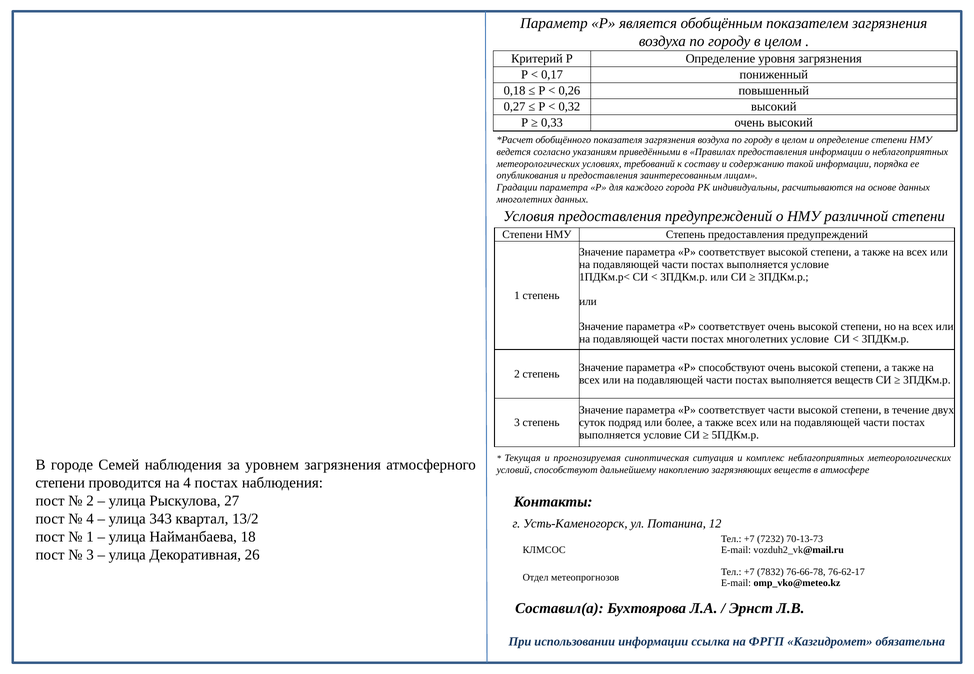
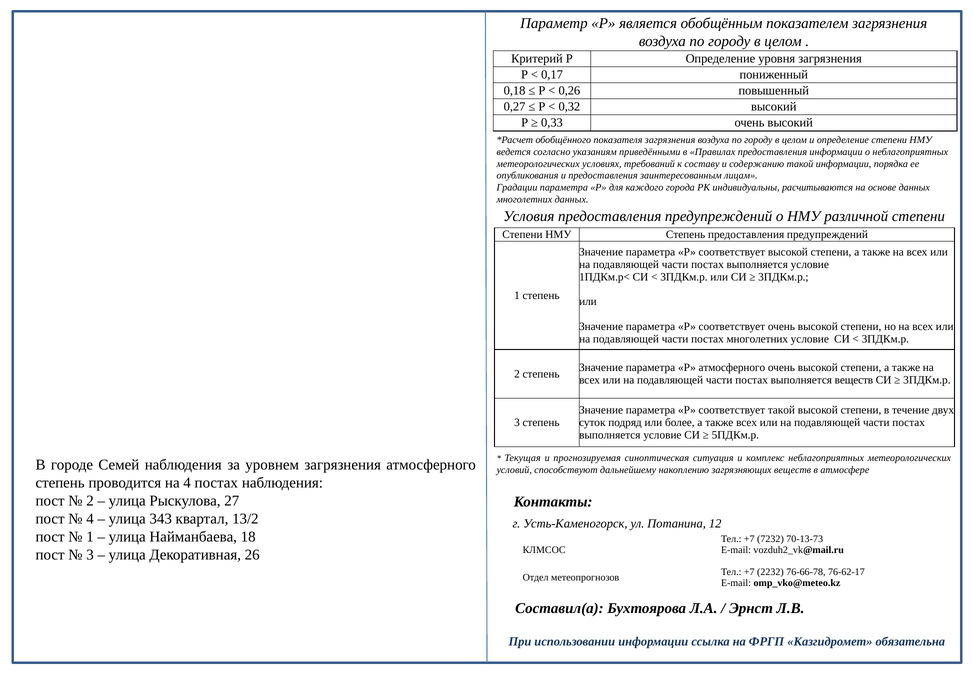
Р способствуют: способствуют -> атмосферного (732, 368)
соответствует части: части -> такой (781, 410)
степени: степени -> степень (60, 483)
7832: 7832 -> 2232 (770, 572)
